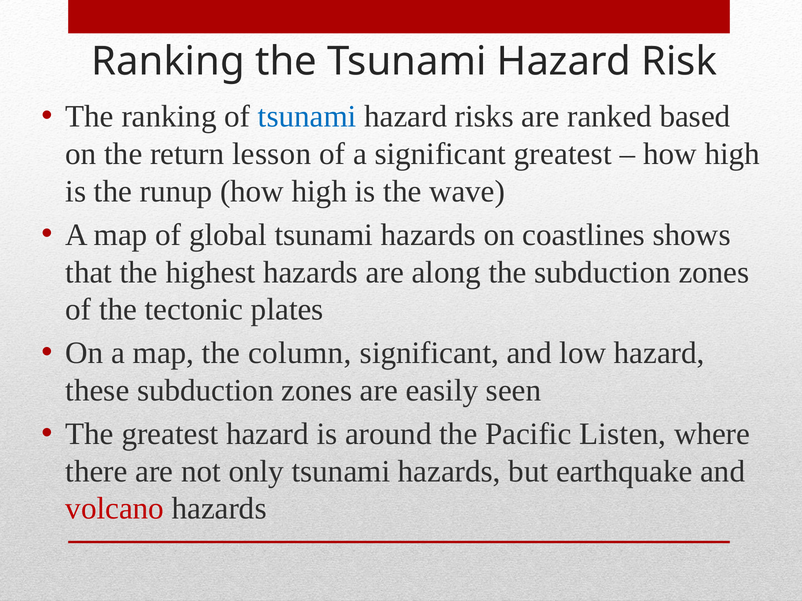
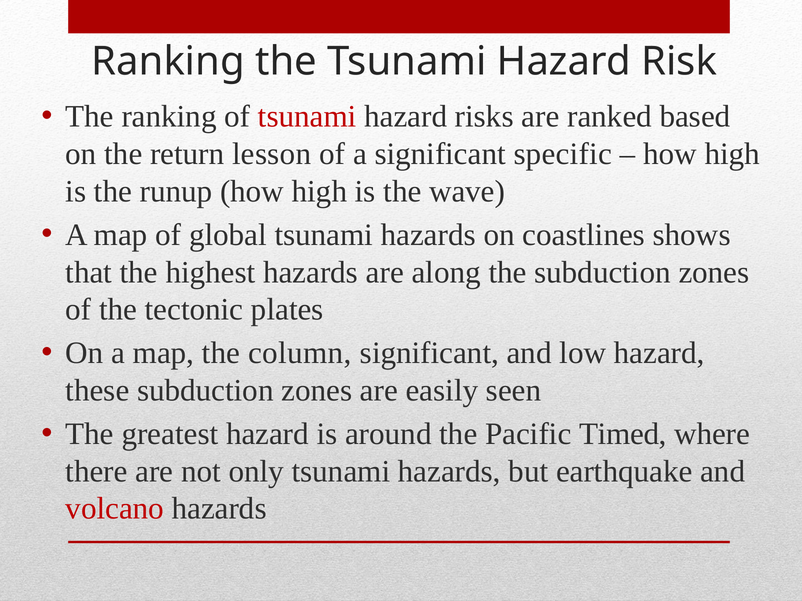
tsunami colour: blue -> red (307, 117)
significant greatest: greatest -> specific (563, 154)
Listen: Listen -> Timed (623, 434)
